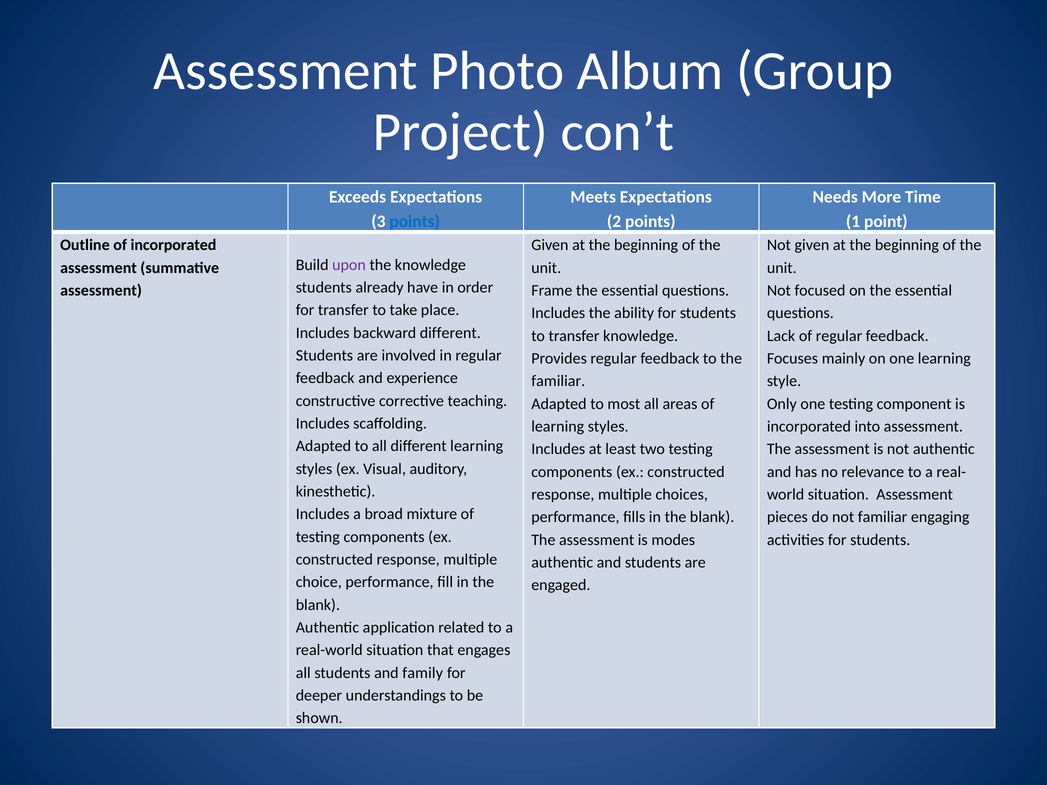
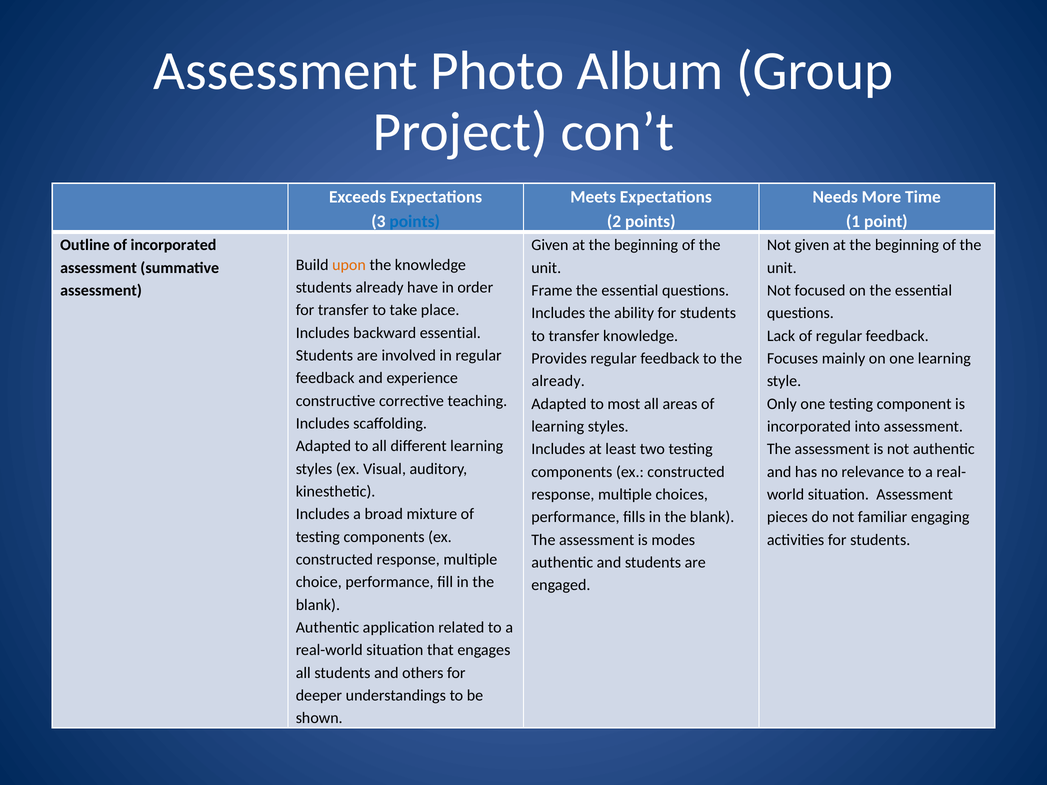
upon colour: purple -> orange (349, 265)
backward different: different -> essential (450, 333)
familiar: familiar -> already (558, 381)
family: family -> others (423, 673)
